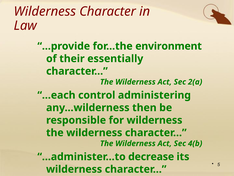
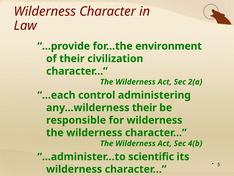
essentially: essentially -> civilization (115, 59)
any…wilderness then: then -> their (144, 107)
decrease: decrease -> scientific (151, 156)
